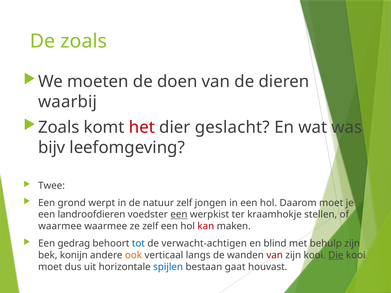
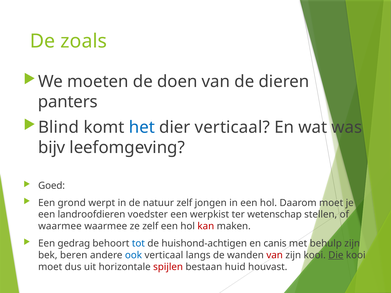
waarbij: waarbij -> panters (68, 102)
Zoals: Zoals -> Blind (59, 128)
het colour: red -> blue (142, 128)
dier geslacht: geslacht -> verticaal (232, 128)
Twee: Twee -> Goed (52, 186)
een underline: present -> none (179, 215)
kraamhokje: kraamhokje -> wetenschap (275, 215)
verwacht-achtigen: verwacht-achtigen -> huishond-achtigen (204, 244)
blind: blind -> canis (275, 244)
konijn: konijn -> beren (74, 255)
ook colour: orange -> blue (133, 255)
spijlen colour: blue -> red (168, 267)
gaat: gaat -> huid (235, 267)
